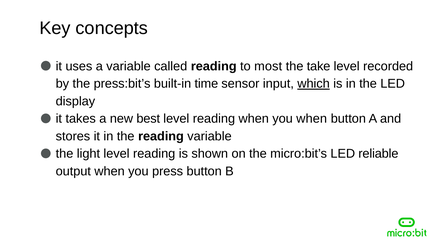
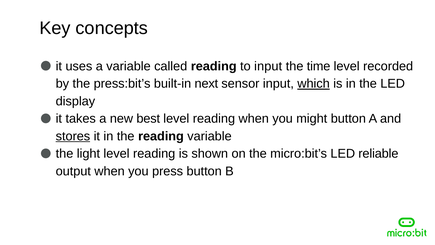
to most: most -> input (268, 66)
take: take -> time (319, 66)
time: time -> next (206, 84)
you when: when -> might (312, 119)
stores underline: none -> present (73, 136)
